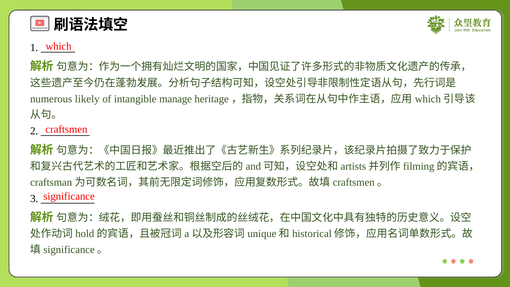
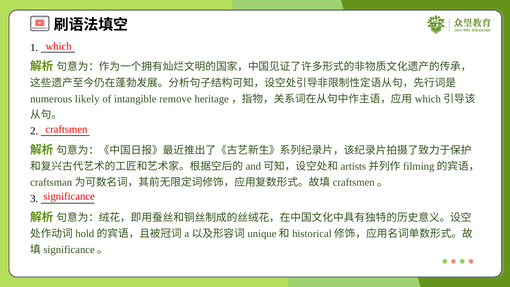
manage: manage -> remove (175, 99)
